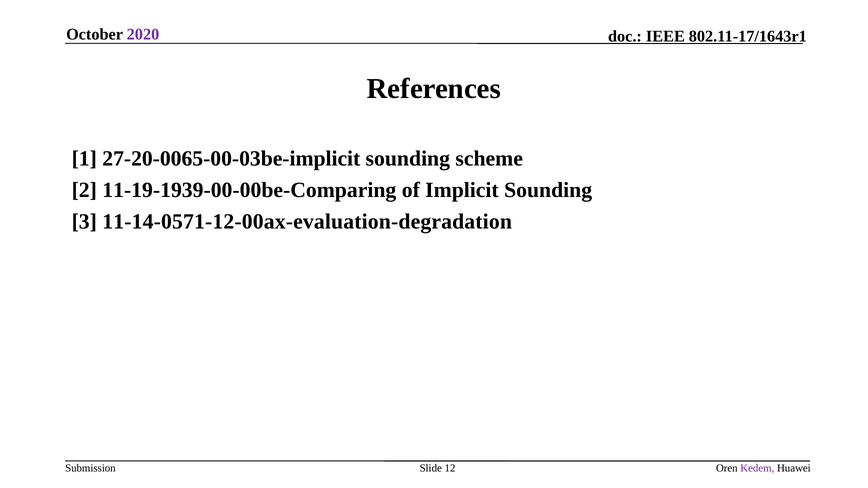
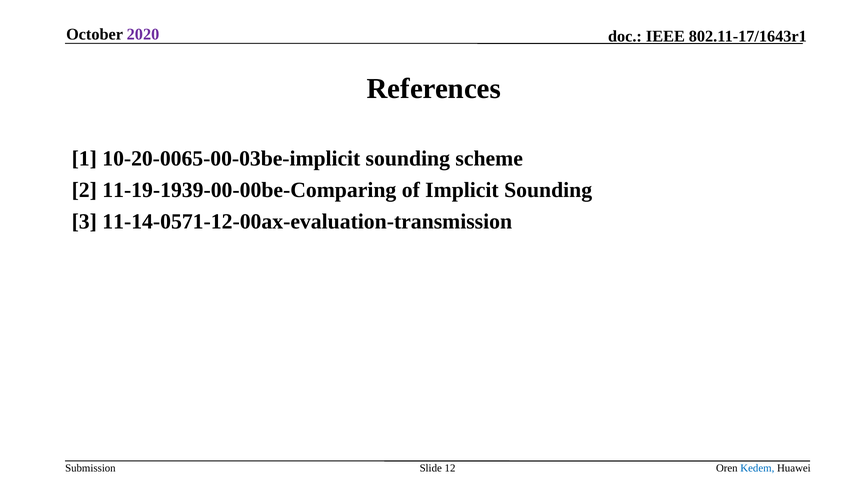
27-20-0065-00-03be-implicit: 27-20-0065-00-03be-implicit -> 10-20-0065-00-03be-implicit (231, 159)
11-14-0571-12-00ax-evaluation-degradation: 11-14-0571-12-00ax-evaluation-degradation -> 11-14-0571-12-00ax-evaluation-transmission (307, 222)
Kedem colour: purple -> blue (757, 468)
